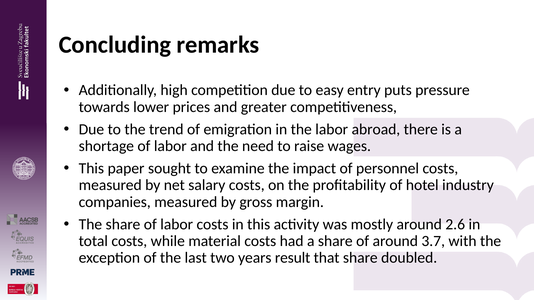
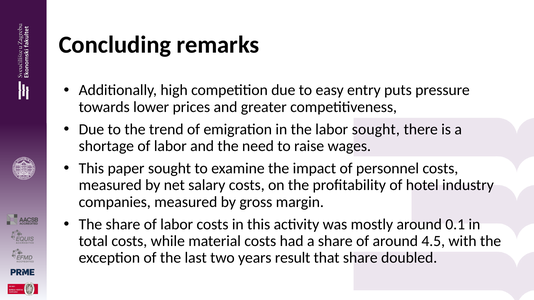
labor abroad: abroad -> sought (376, 129)
2.6: 2.6 -> 0.1 (455, 224)
3.7: 3.7 -> 4.5 (433, 241)
